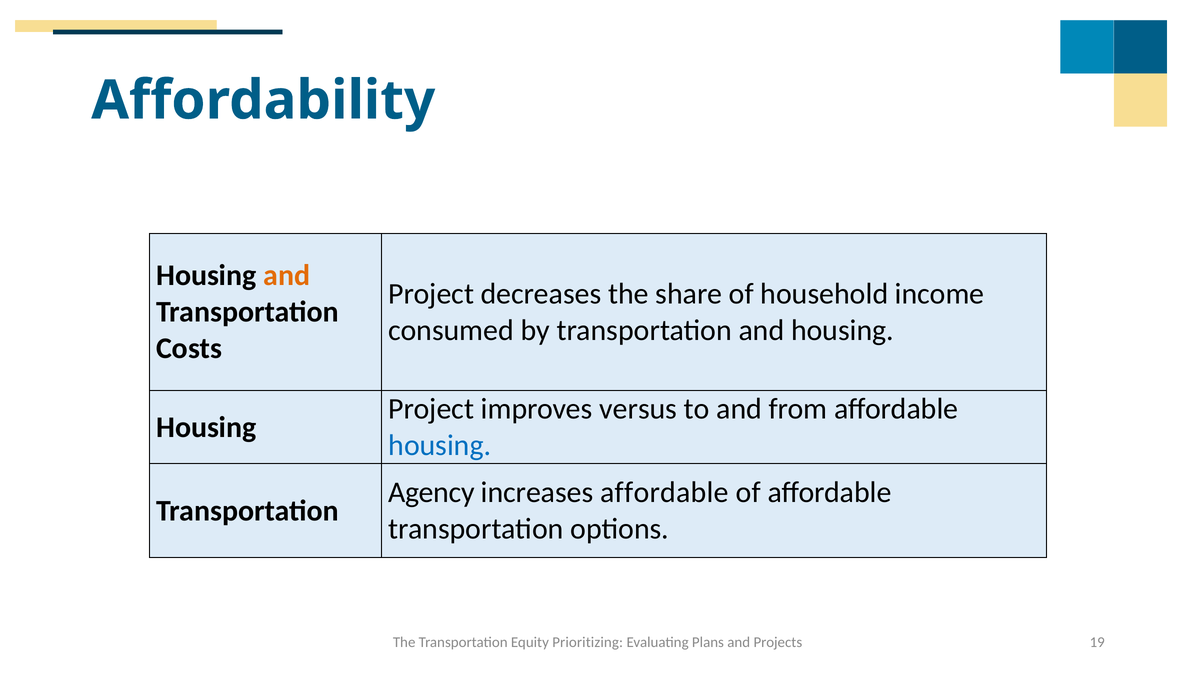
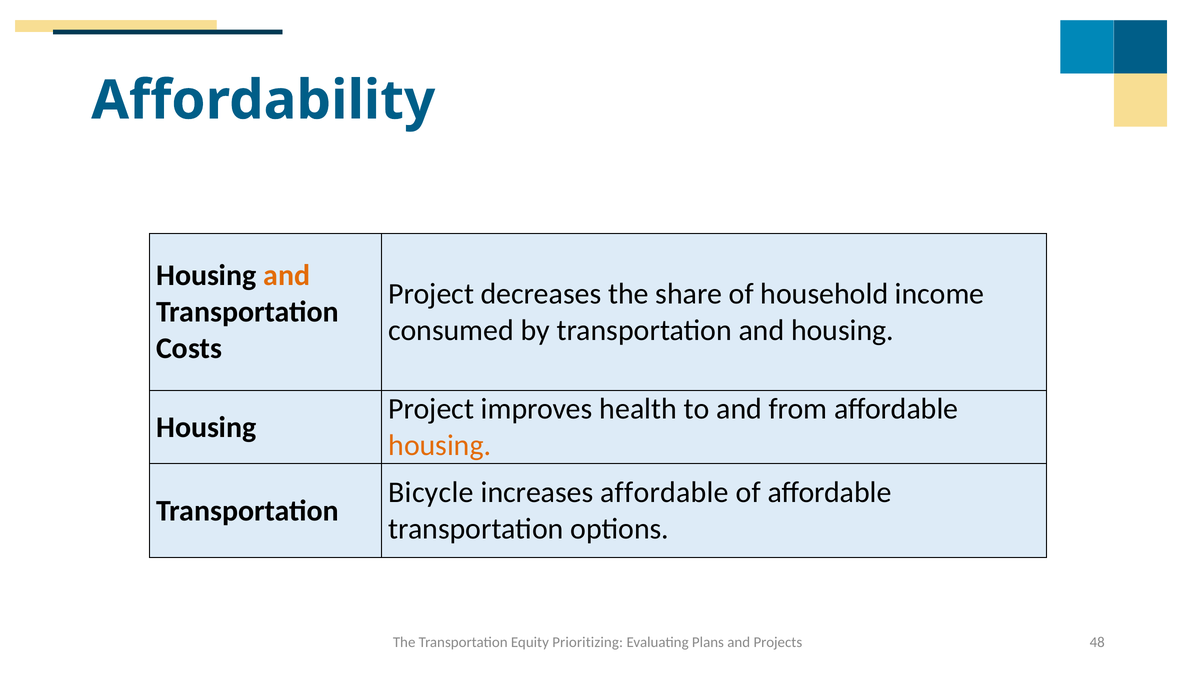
versus: versus -> health (638, 409)
housing colour: blue -> orange (440, 445)
Agency: Agency -> Bicycle (431, 492)
19: 19 -> 48 (1097, 642)
